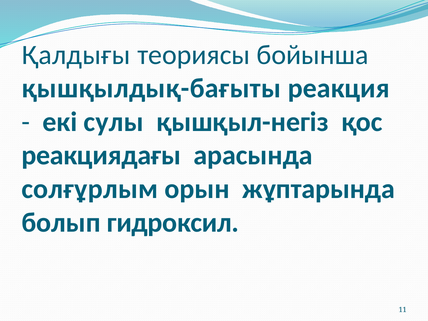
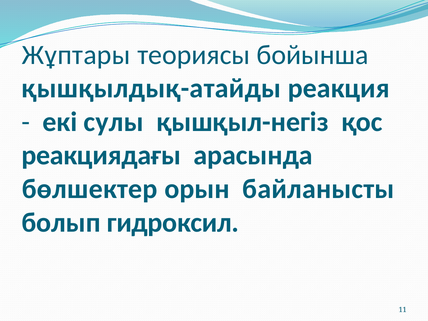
Қалдығы: Қалдығы -> Жұптары (76, 55)
қышқылдық-бағыты: қышқылдық-бағыты -> қышқылдық-атайды (151, 88)
солғұрлым: солғұрлым -> бөлшектер (90, 189)
жұптарында: жұптарында -> байланысты (318, 189)
